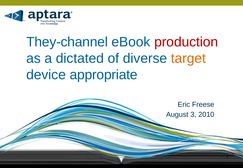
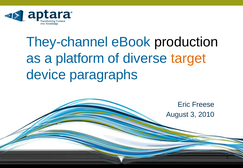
production colour: red -> black (186, 42)
dictated: dictated -> platform (80, 58)
appropriate: appropriate -> paragraphs (104, 75)
